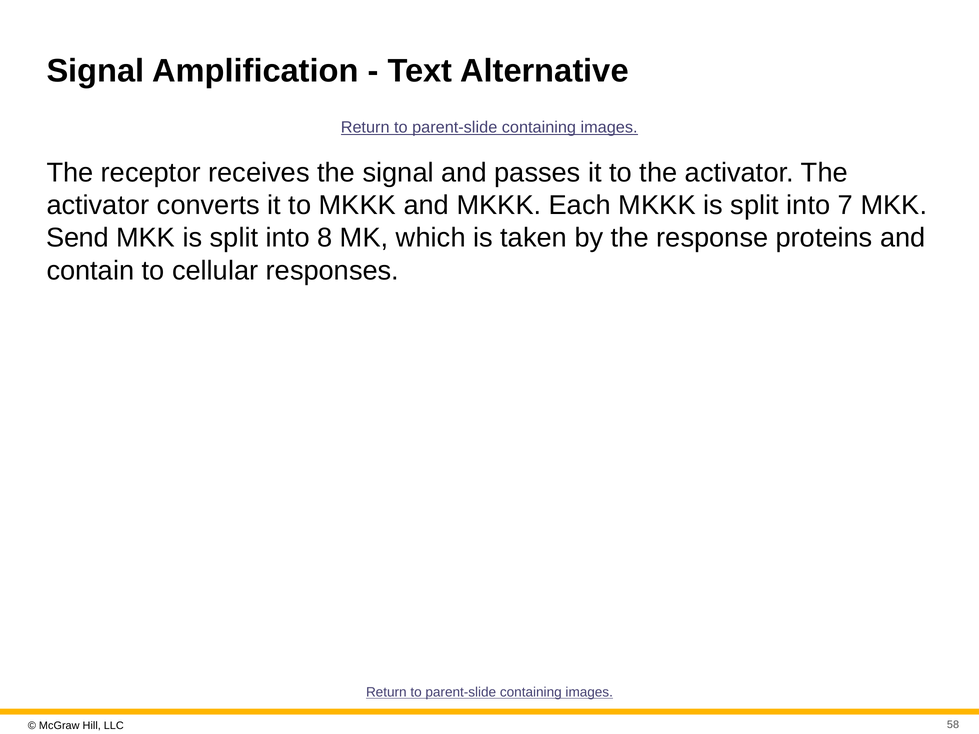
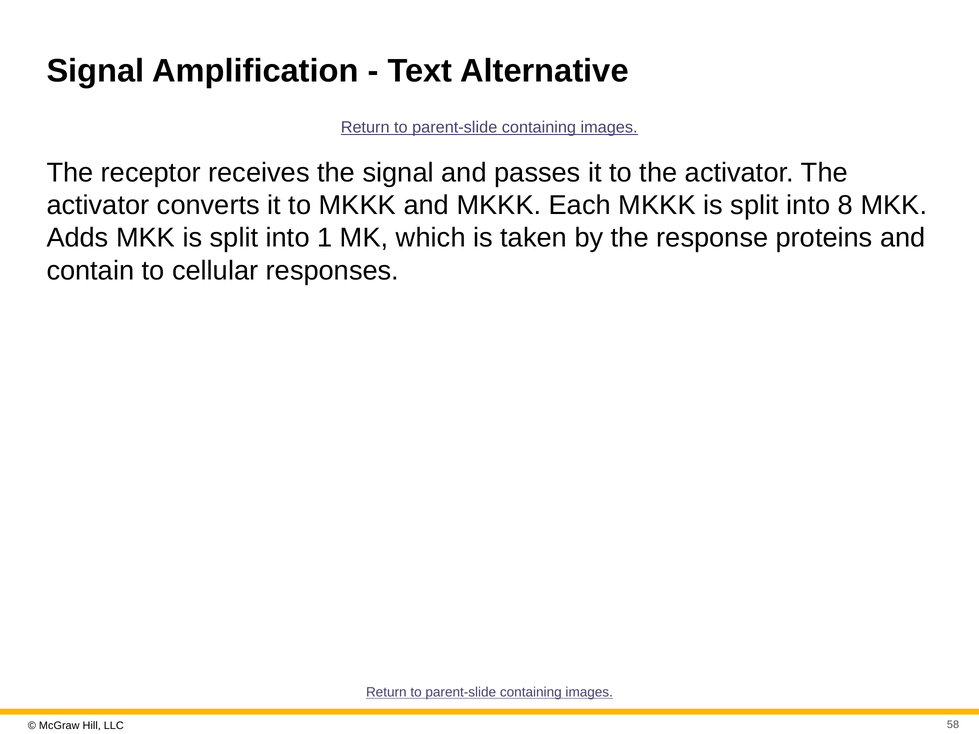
7: 7 -> 8 (845, 205)
Send: Send -> Adds (77, 238)
8: 8 -> 1 (325, 238)
